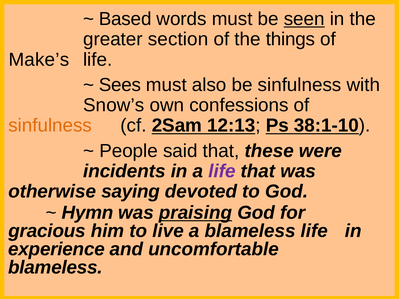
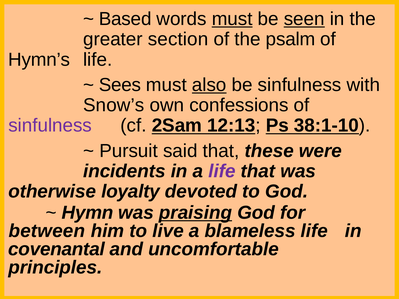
must underline: none -> present (232, 19)
things: things -> psalm (290, 39)
Make’s: Make’s -> Hymn’s (39, 60)
also underline: none -> present (209, 85)
sinfulness colour: orange -> purple (50, 126)
People: People -> Pursuit (129, 151)
saying: saying -> loyalty (131, 192)
gracious: gracious -> between (47, 231)
experience: experience -> covenantal (56, 249)
blameless: blameless -> principles (55, 268)
